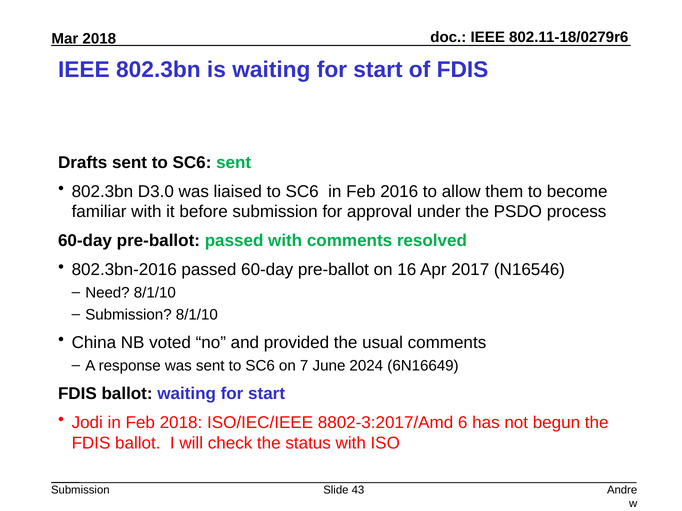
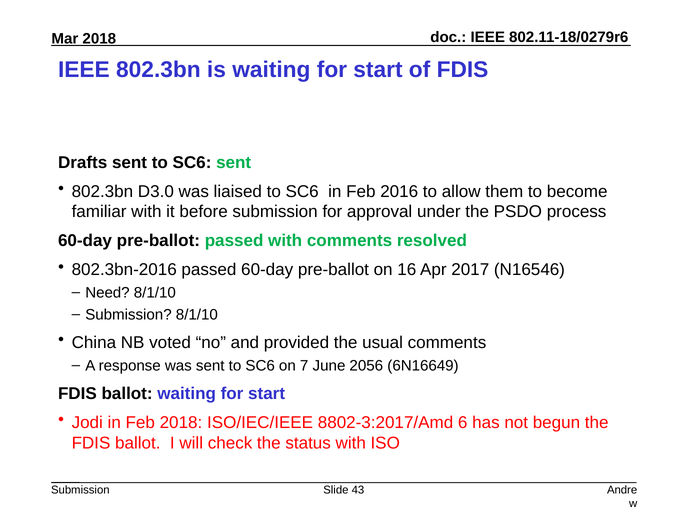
2024: 2024 -> 2056 (366, 366)
